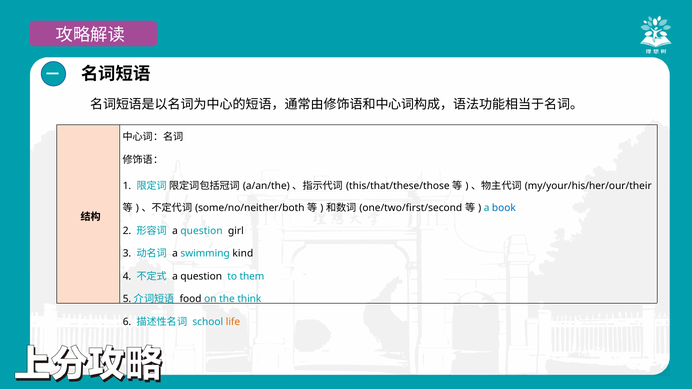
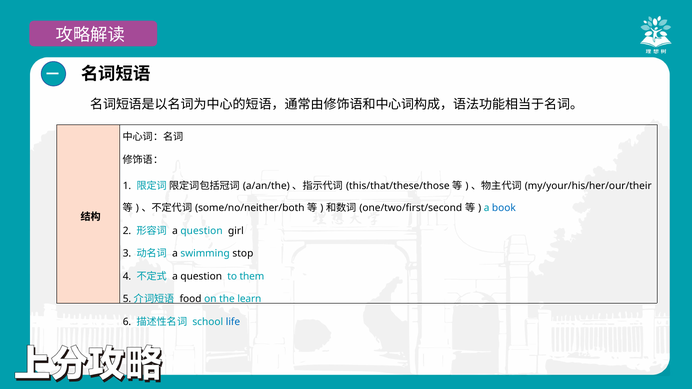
kind: kind -> stop (243, 254)
think: think -> learn (249, 299)
life colour: orange -> blue (233, 322)
